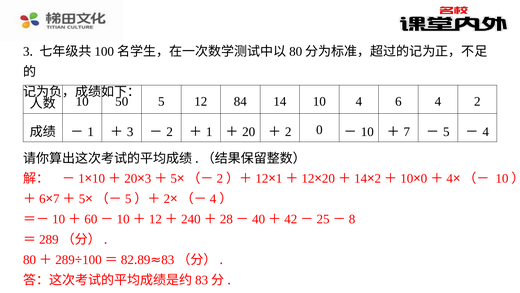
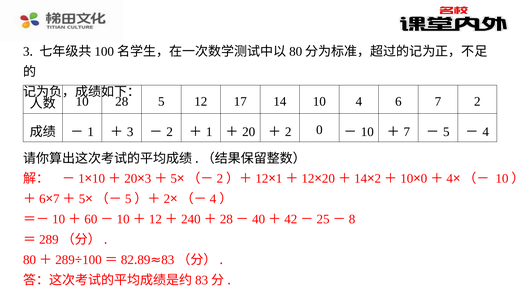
50: 50 -> 28 (122, 101)
84: 84 -> 17 (240, 101)
6 4: 4 -> 7 (438, 101)
